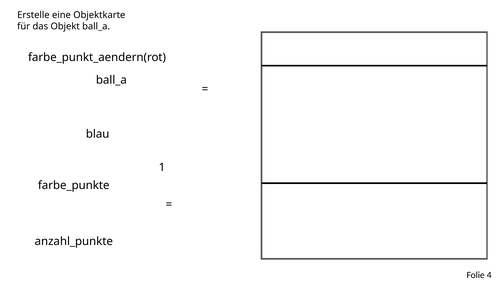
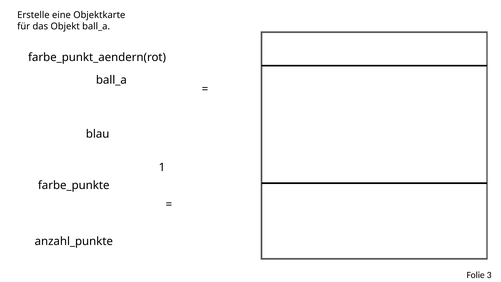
4: 4 -> 3 (489, 275)
